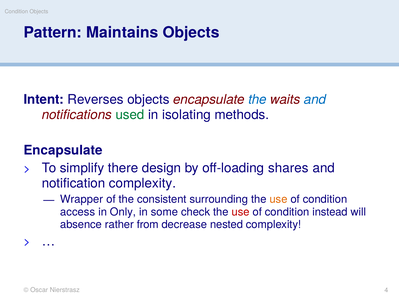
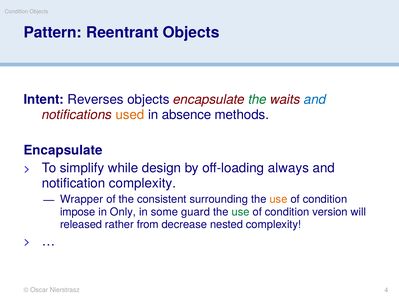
Maintains: Maintains -> Reentrant (122, 32)
the colour: blue -> green (257, 100)
used colour: green -> orange (130, 115)
isolating: isolating -> absence (187, 115)
there: there -> while (123, 168)
shares: shares -> always (288, 168)
access: access -> impose (78, 212)
check: check -> guard (196, 212)
use colour: red -> green (241, 212)
instead: instead -> version (330, 212)
absence: absence -> released (81, 225)
